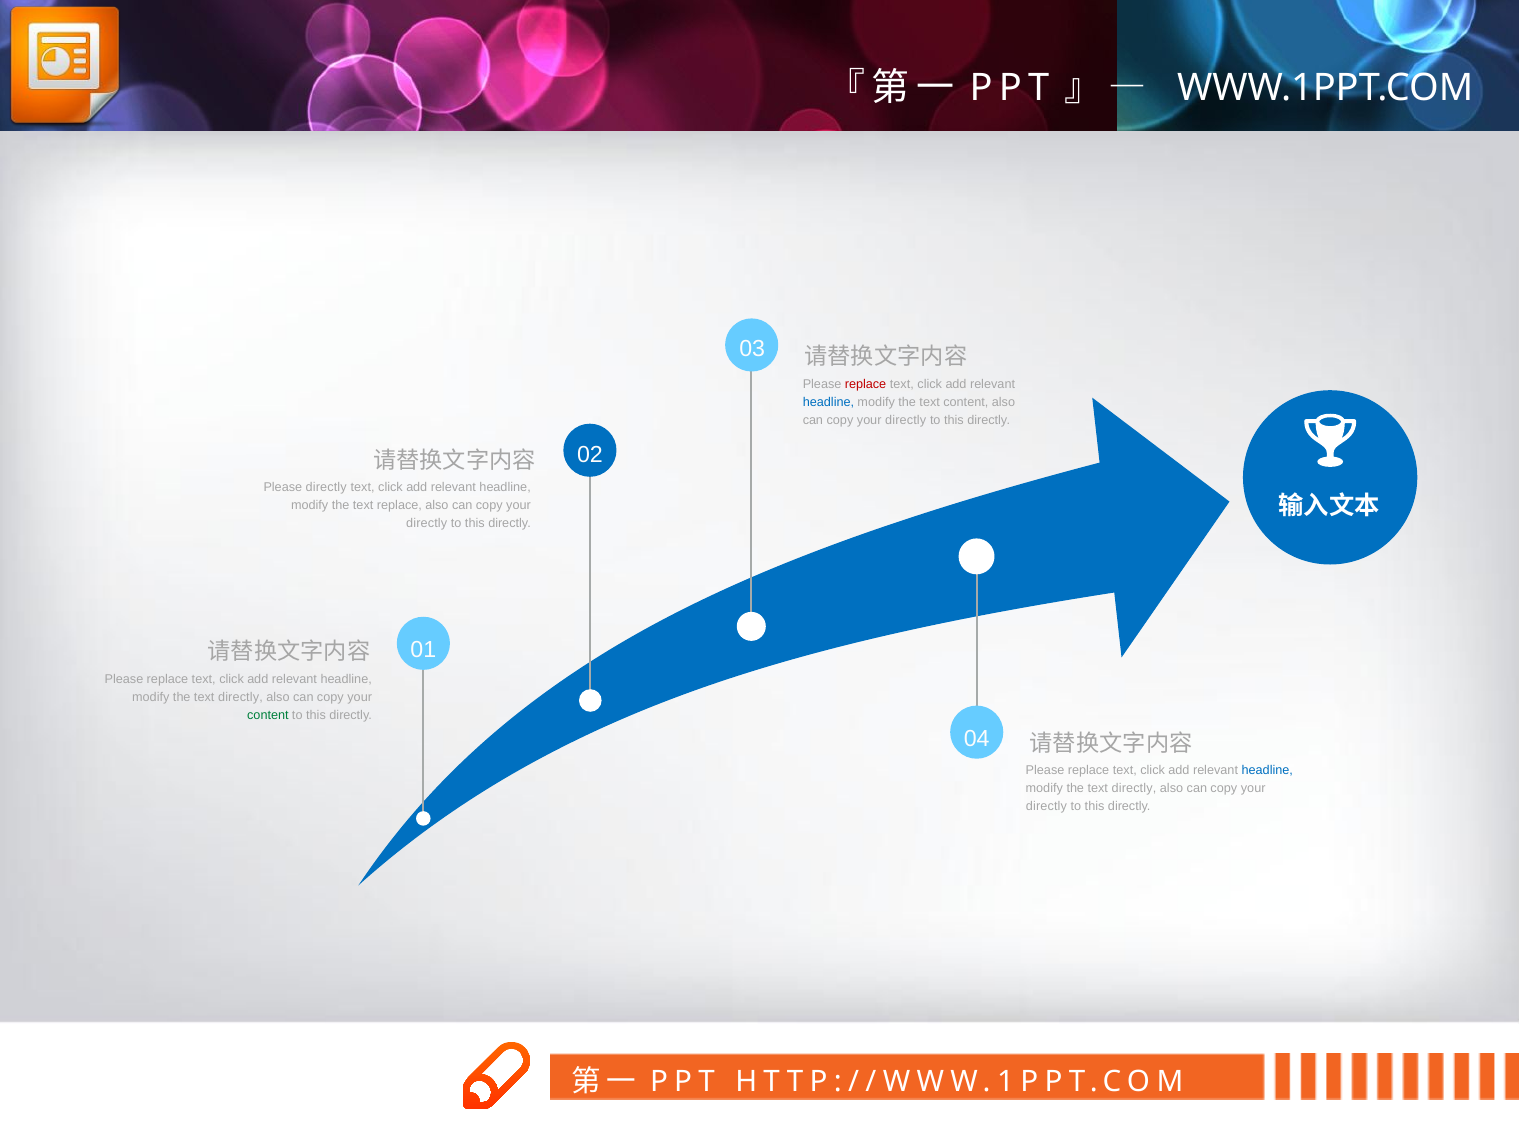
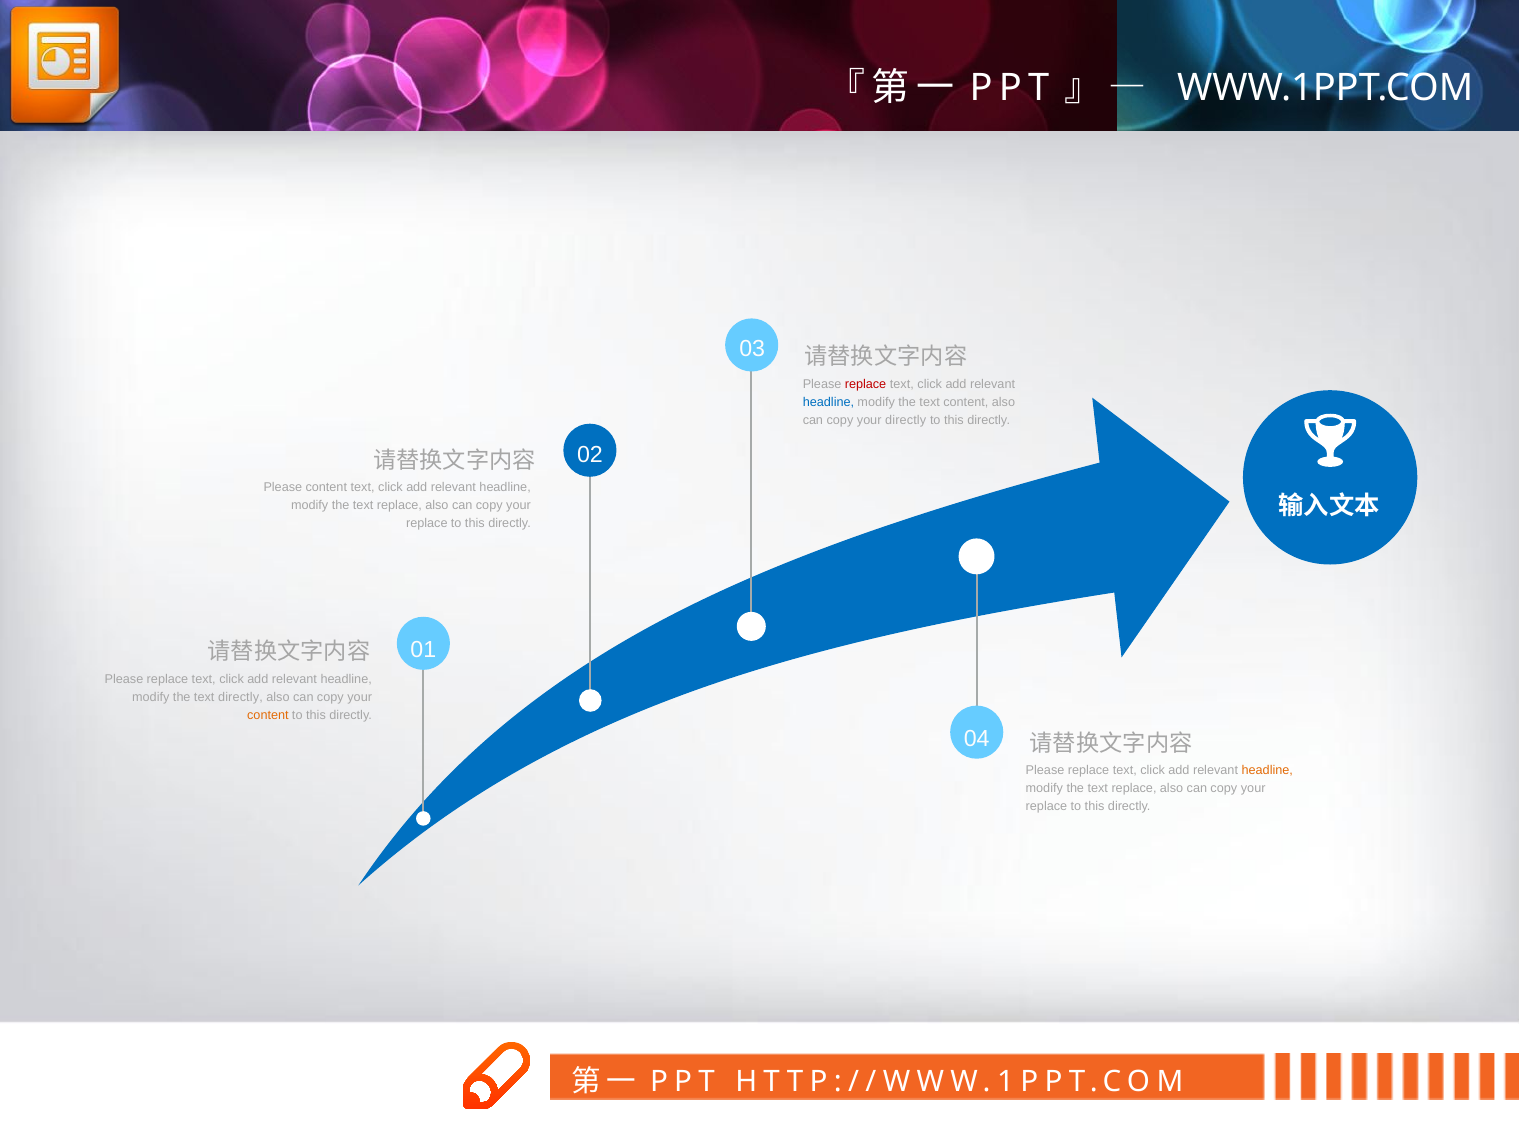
Please directly: directly -> content (326, 487)
directly: directly -> replace (427, 524)
content colour: green -> orange (268, 715)
headline colour: blue -> orange (1267, 770)
directly: directly -> replace (1134, 788)
directly: directly -> replace (1046, 807)
